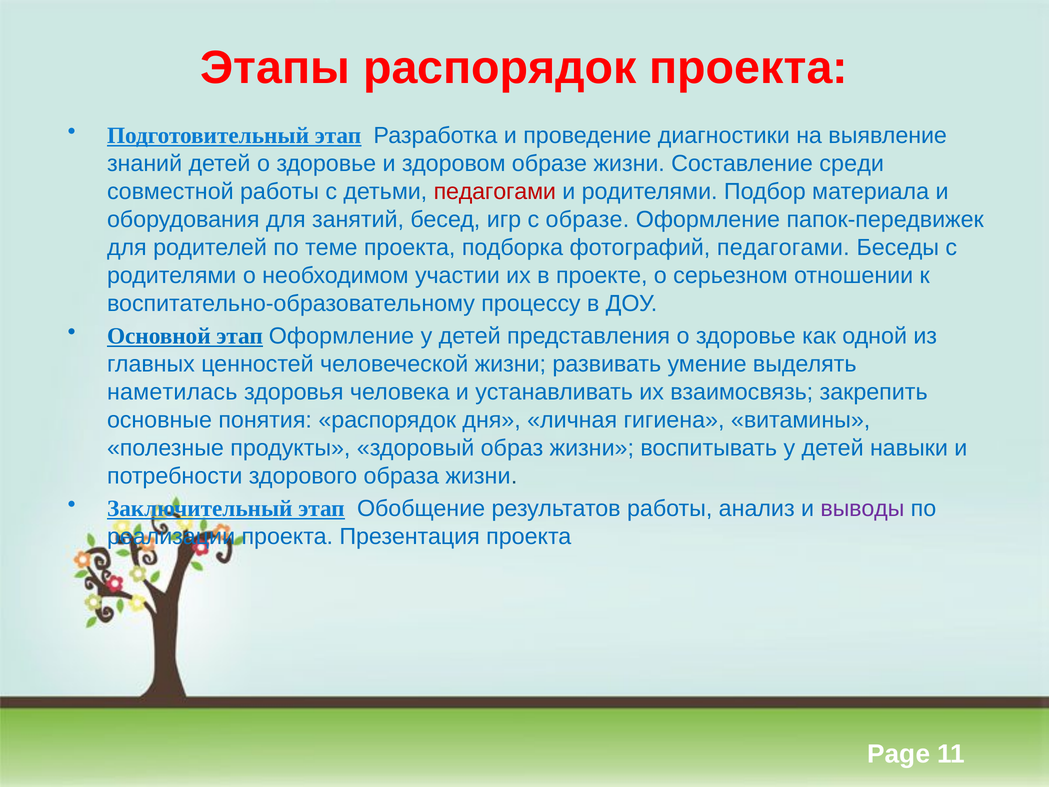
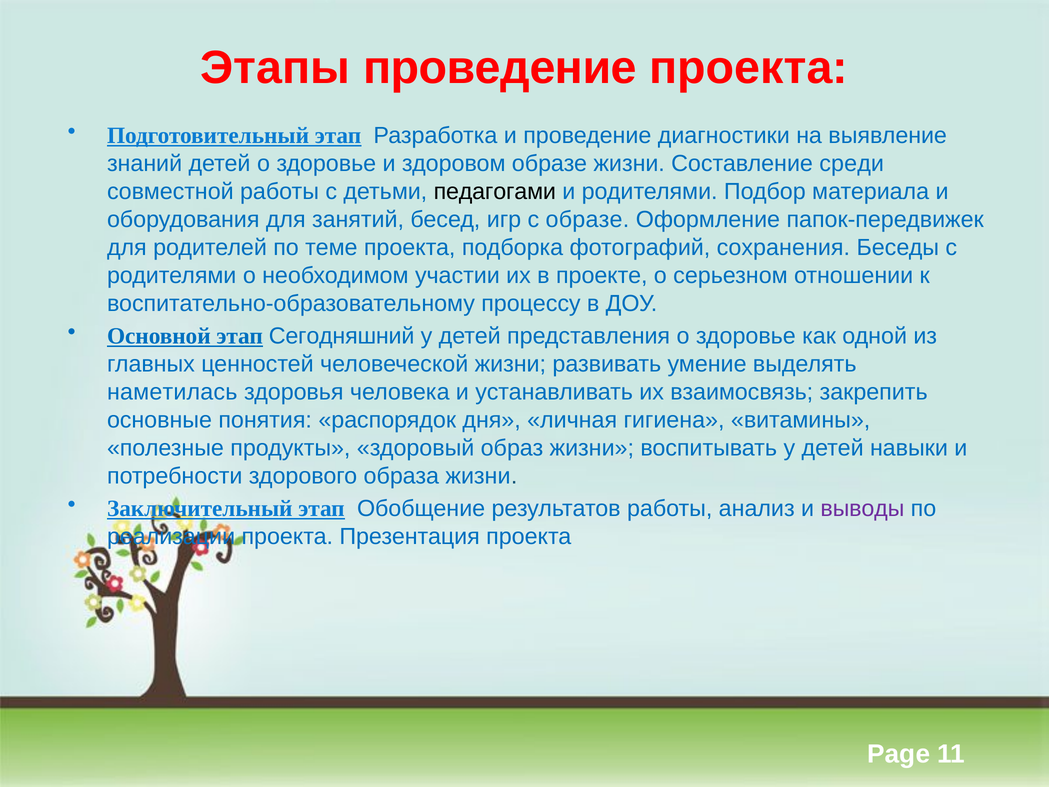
Этапы распорядок: распорядок -> проведение (500, 68)
педагогами colour: red -> black (495, 191)
фотографий педагогами: педагогами -> сохранения (783, 247)
этап Оформление: Оформление -> Сегодняшний (342, 336)
